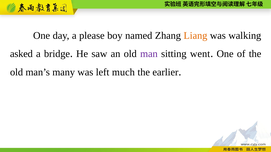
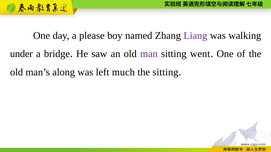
Liang colour: orange -> purple (195, 36)
asked: asked -> under (21, 54)
many: many -> along (64, 72)
the earlier: earlier -> sitting (165, 72)
